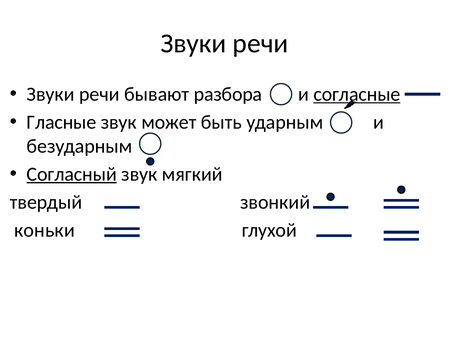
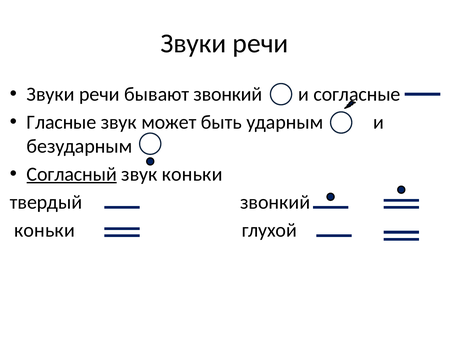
бывают разбора: разбора -> звонкий (228, 94)
согласные underline: present -> none (357, 94)
звук мягкий: мягкий -> коньки (192, 174)
